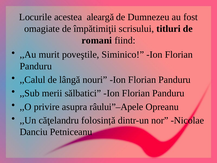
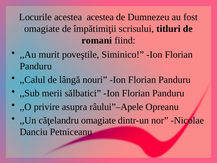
acestea aleargă: aleargă -> acestea (100, 17)
căţelandru folosință: folosință -> omagiate (98, 120)
